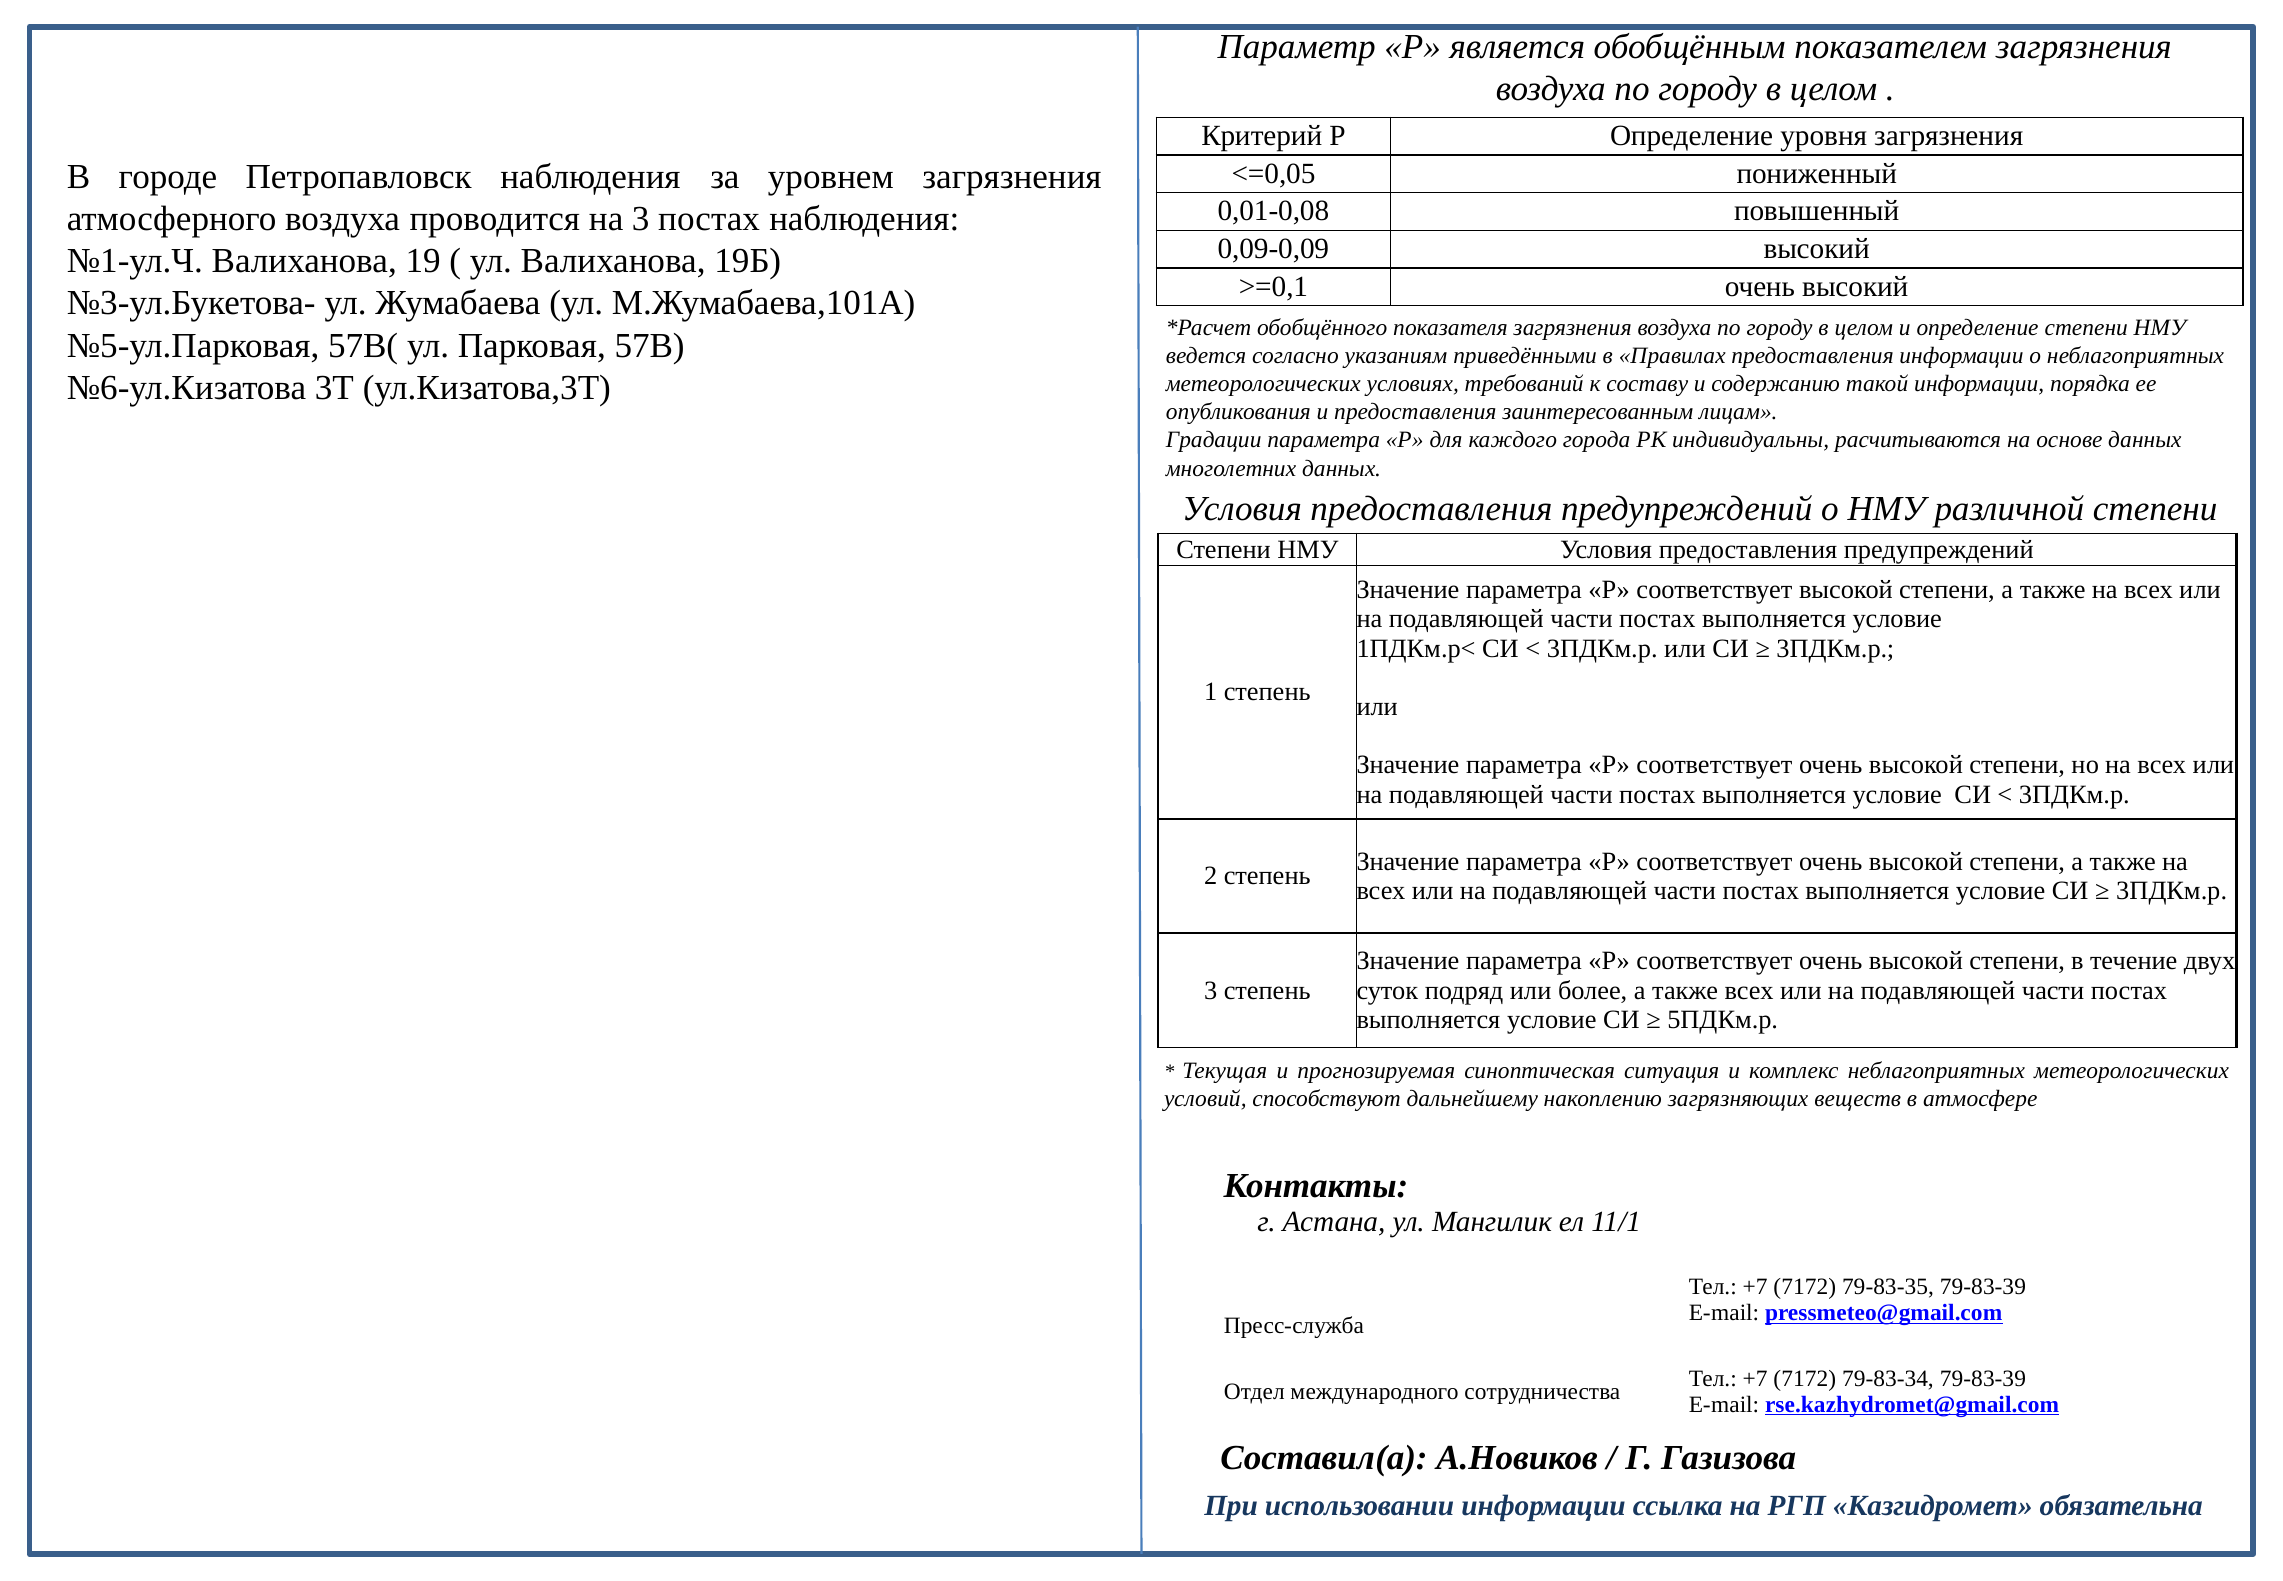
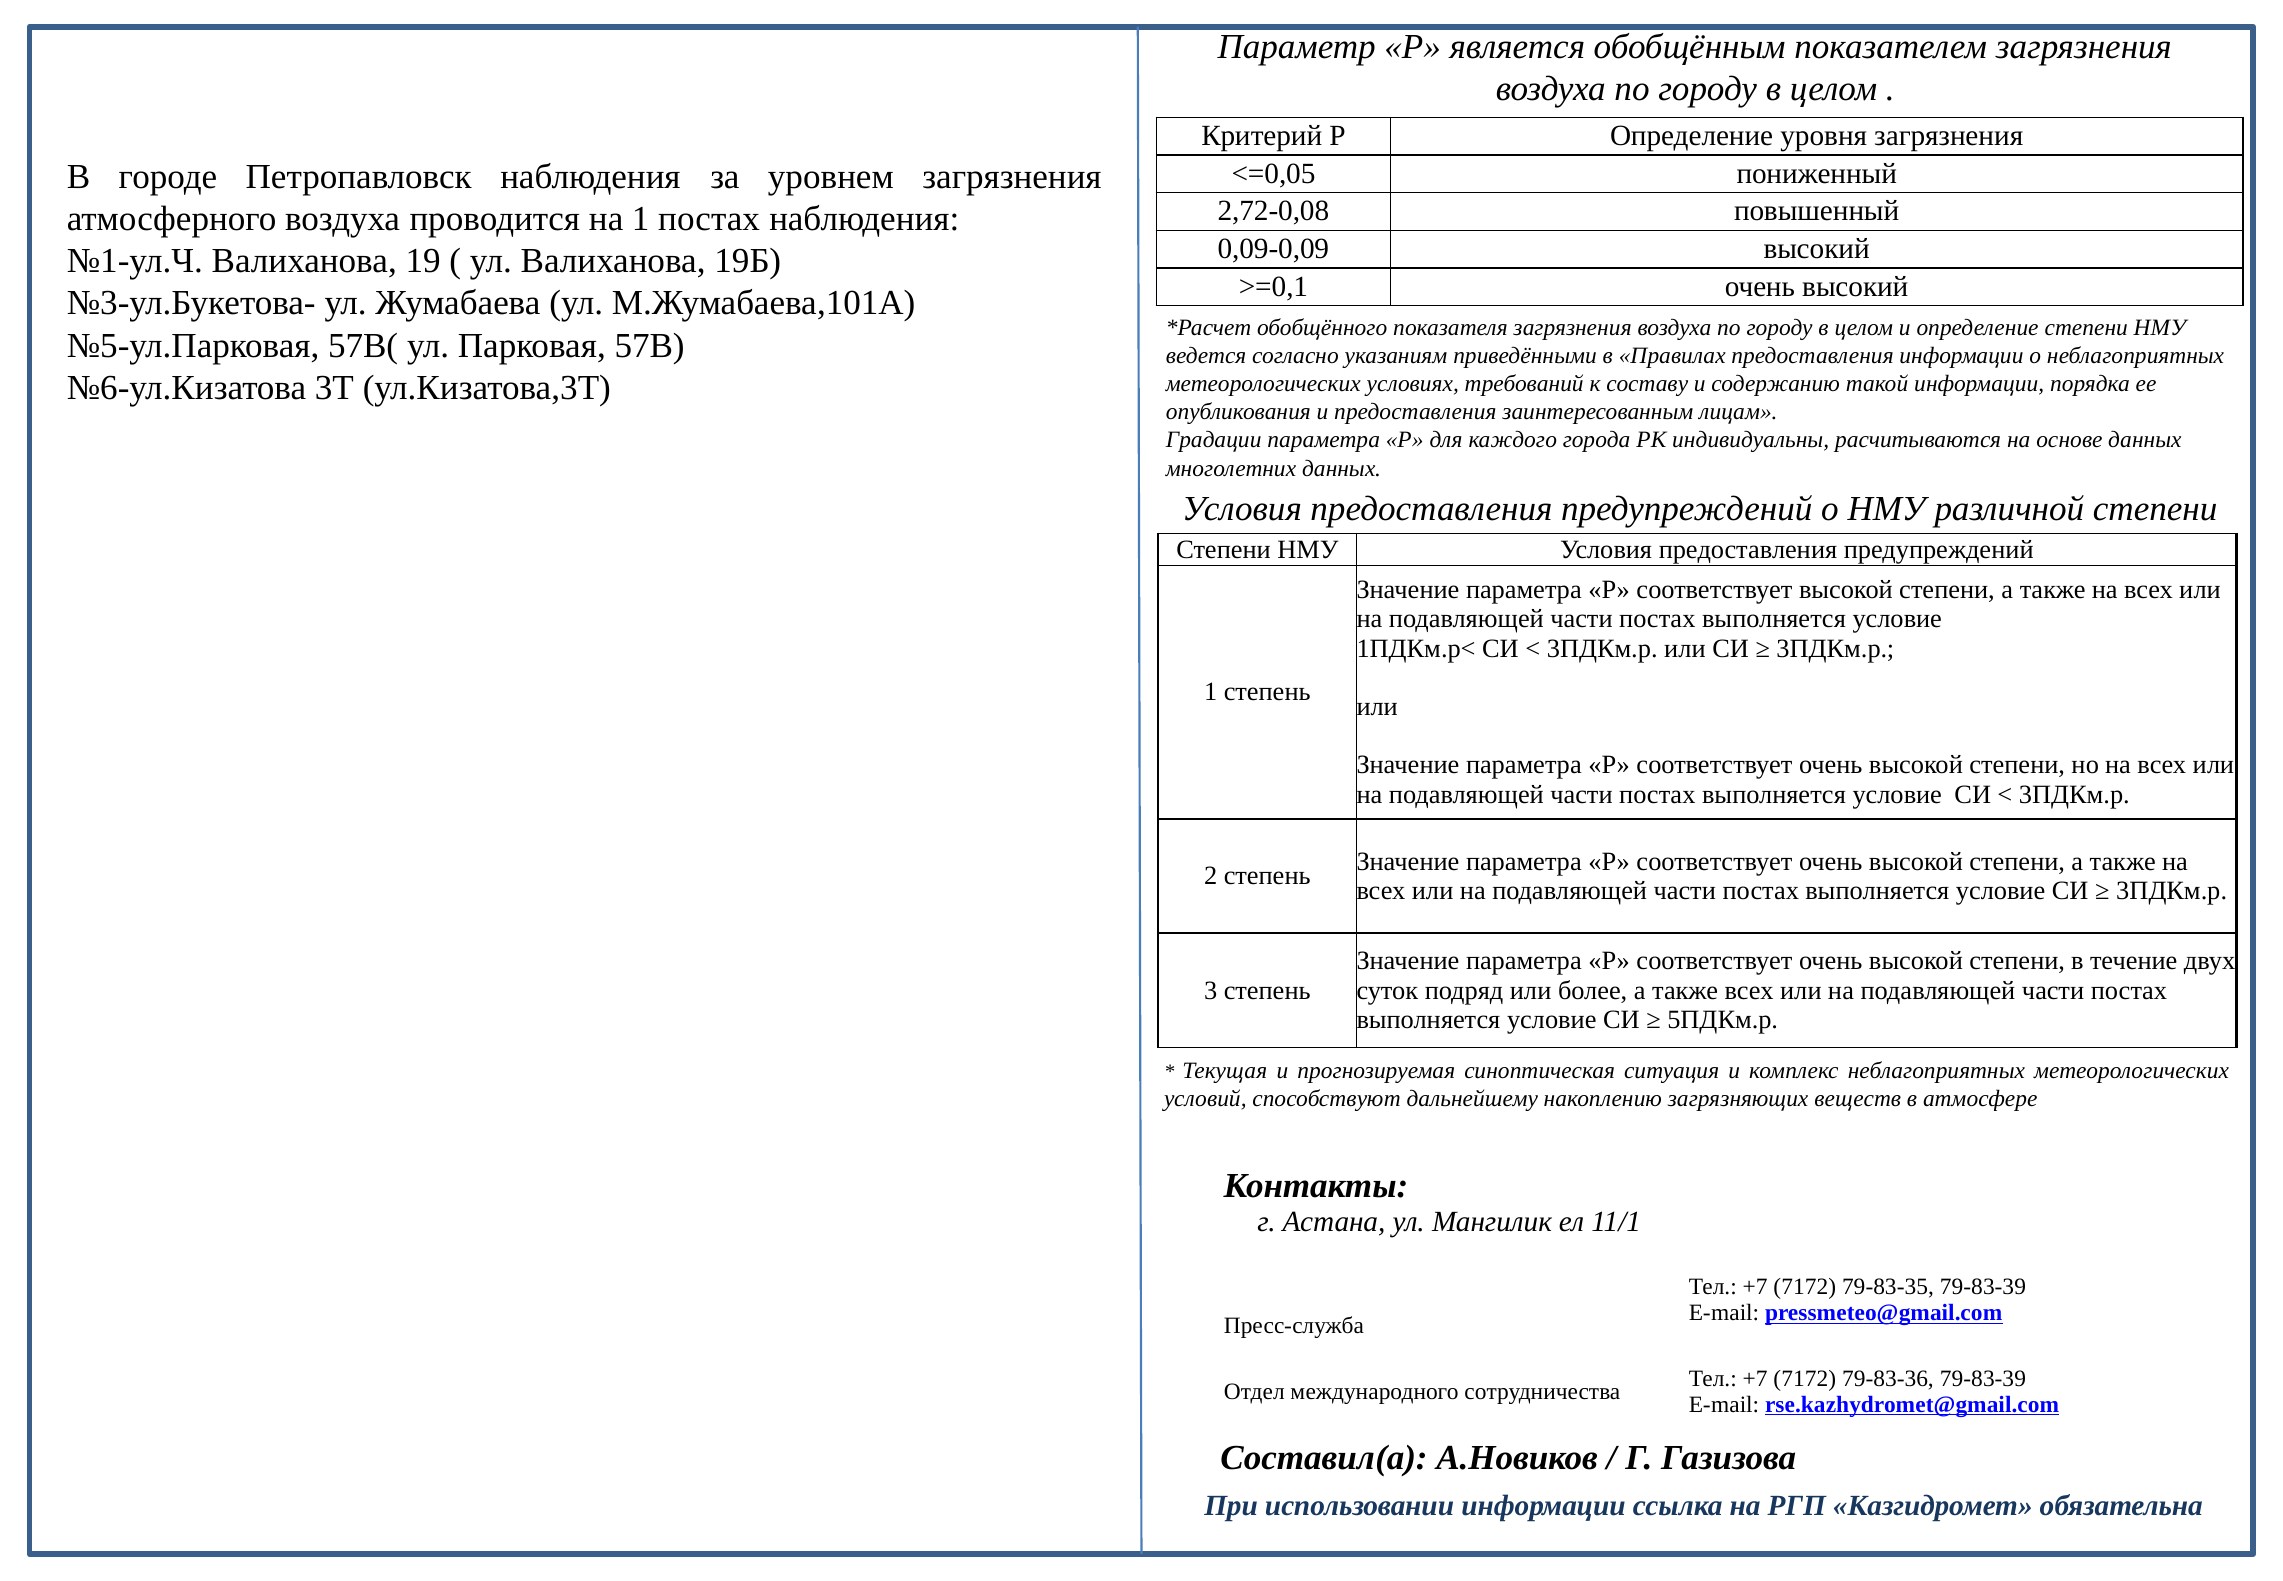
0,01-0,08: 0,01-0,08 -> 2,72-0,08 (1273, 211)
на 3: 3 -> 1 (641, 219)
79-83-34: 79-83-34 -> 79-83-36 (1888, 1378)
